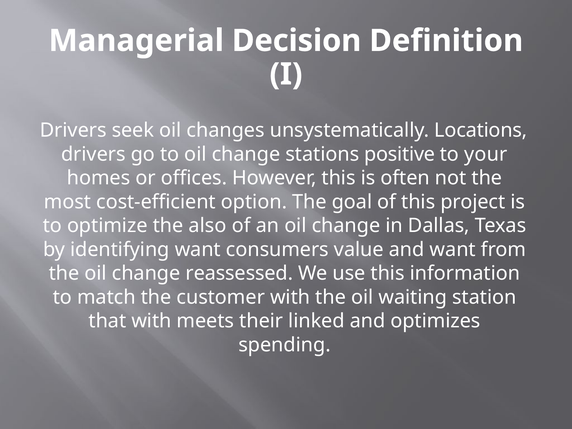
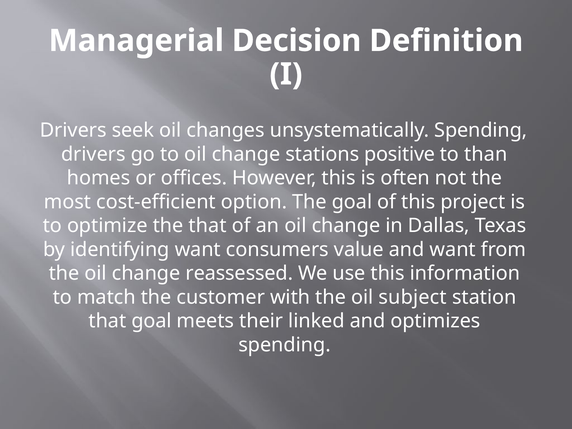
unsystematically Locations: Locations -> Spending (481, 130)
your: your -> than (486, 154)
the also: also -> that (208, 226)
waiting: waiting -> subject (413, 297)
that with: with -> goal (151, 321)
